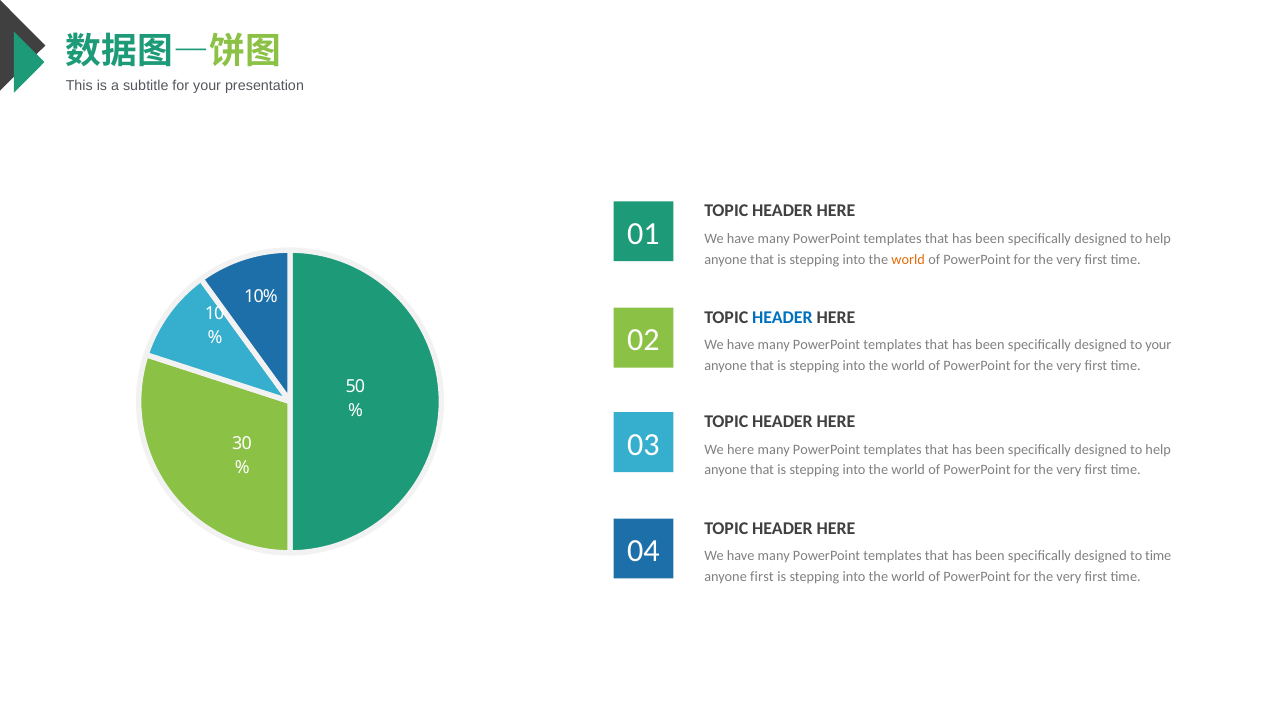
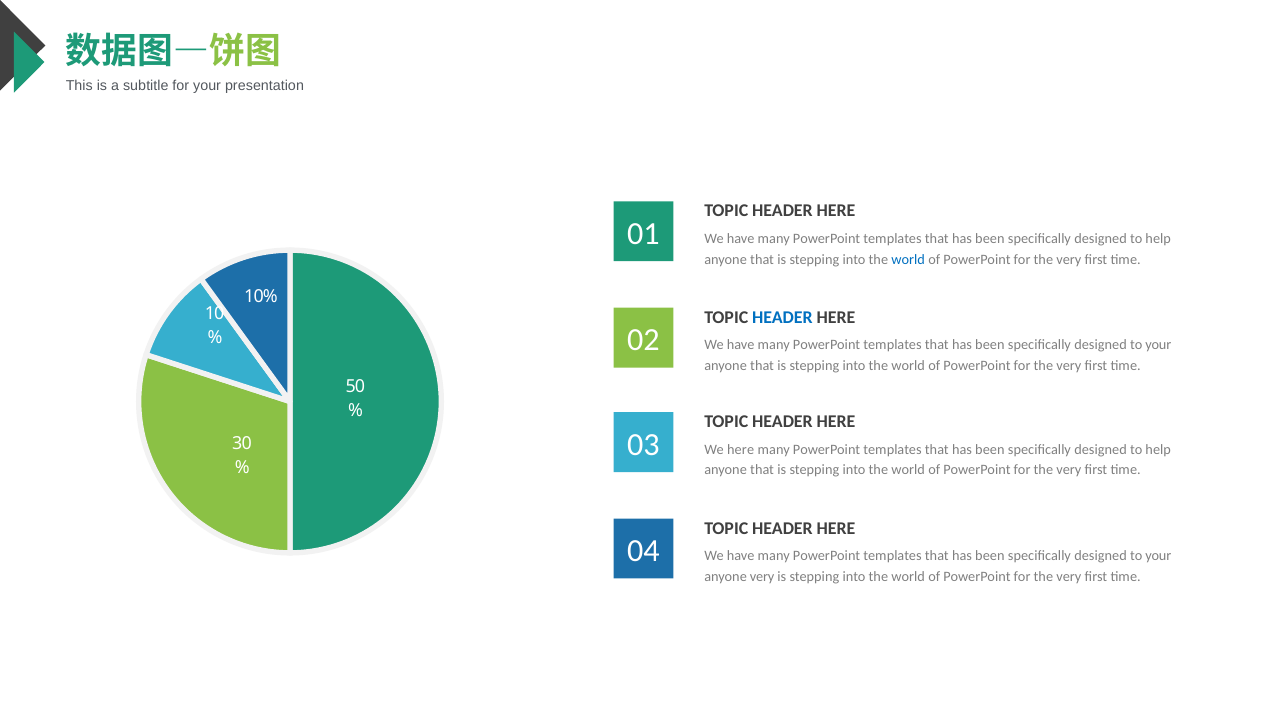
world colour: orange -> blue (908, 259)
time: time -> your (1158, 556)
anyone first: first -> very (762, 576)
